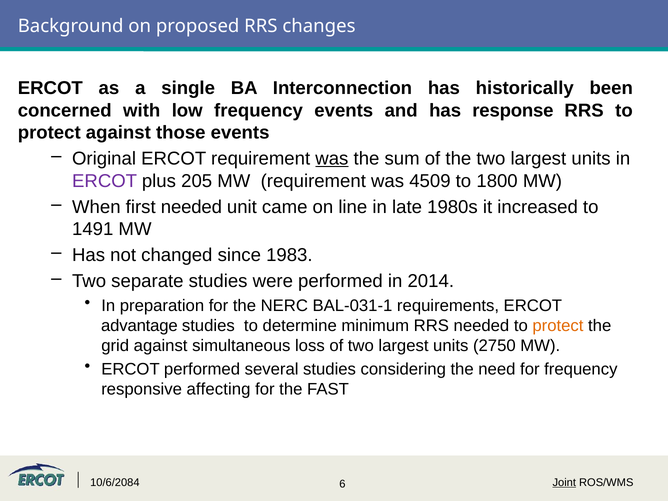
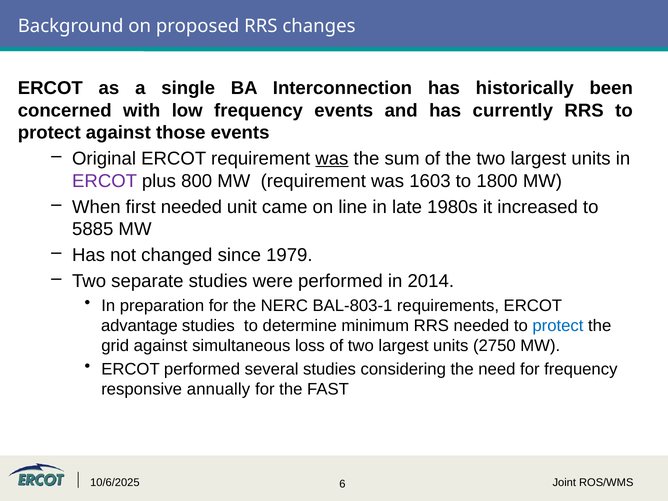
response: response -> currently (513, 110)
205: 205 -> 800 (197, 181)
4509: 4509 -> 1603 (430, 181)
1491: 1491 -> 5885 (93, 229)
1983: 1983 -> 1979 (289, 255)
BAL-031-1: BAL-031-1 -> BAL-803-1 (352, 306)
protect colour: orange -> blue (558, 326)
affecting: affecting -> annually (219, 389)
10/6/2084: 10/6/2084 -> 10/6/2025 (115, 483)
Joint underline: present -> none (564, 483)
